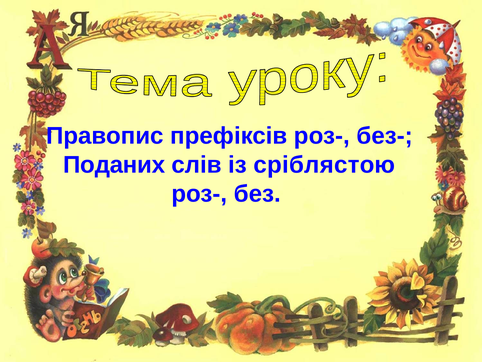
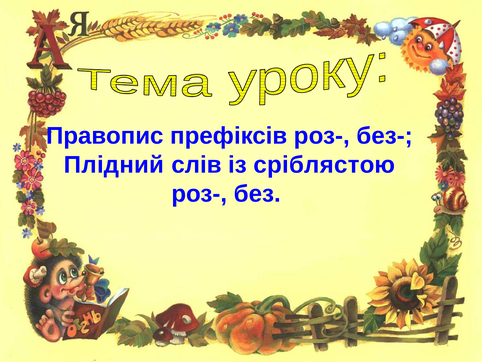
Поданих: Поданих -> Плідний (114, 165)
